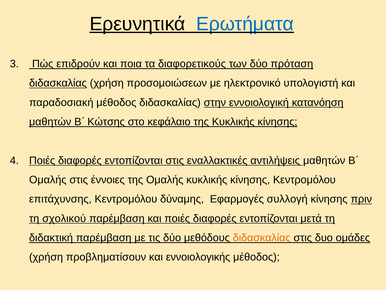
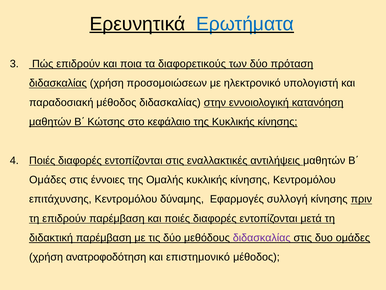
Ομαλής: Ομαλής -> Ομάδες (48, 180)
τη σχολικού: σχολικού -> επιδρούν (64, 218)
διδασκαλίας colour: orange -> purple (262, 237)
προβληματίσουν: προβληματίσουν -> ανατροφοδότηση (106, 257)
εννοιολογικής: εννοιολογικής -> επιστημονικό (198, 257)
